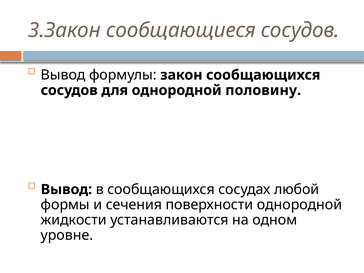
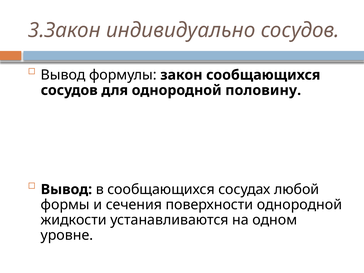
сообщающиеся: сообщающиеся -> индивидуально (181, 30)
